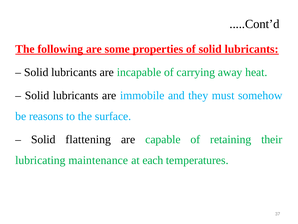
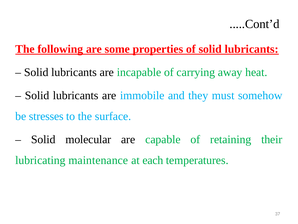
reasons: reasons -> stresses (46, 116)
flattening: flattening -> molecular (88, 139)
